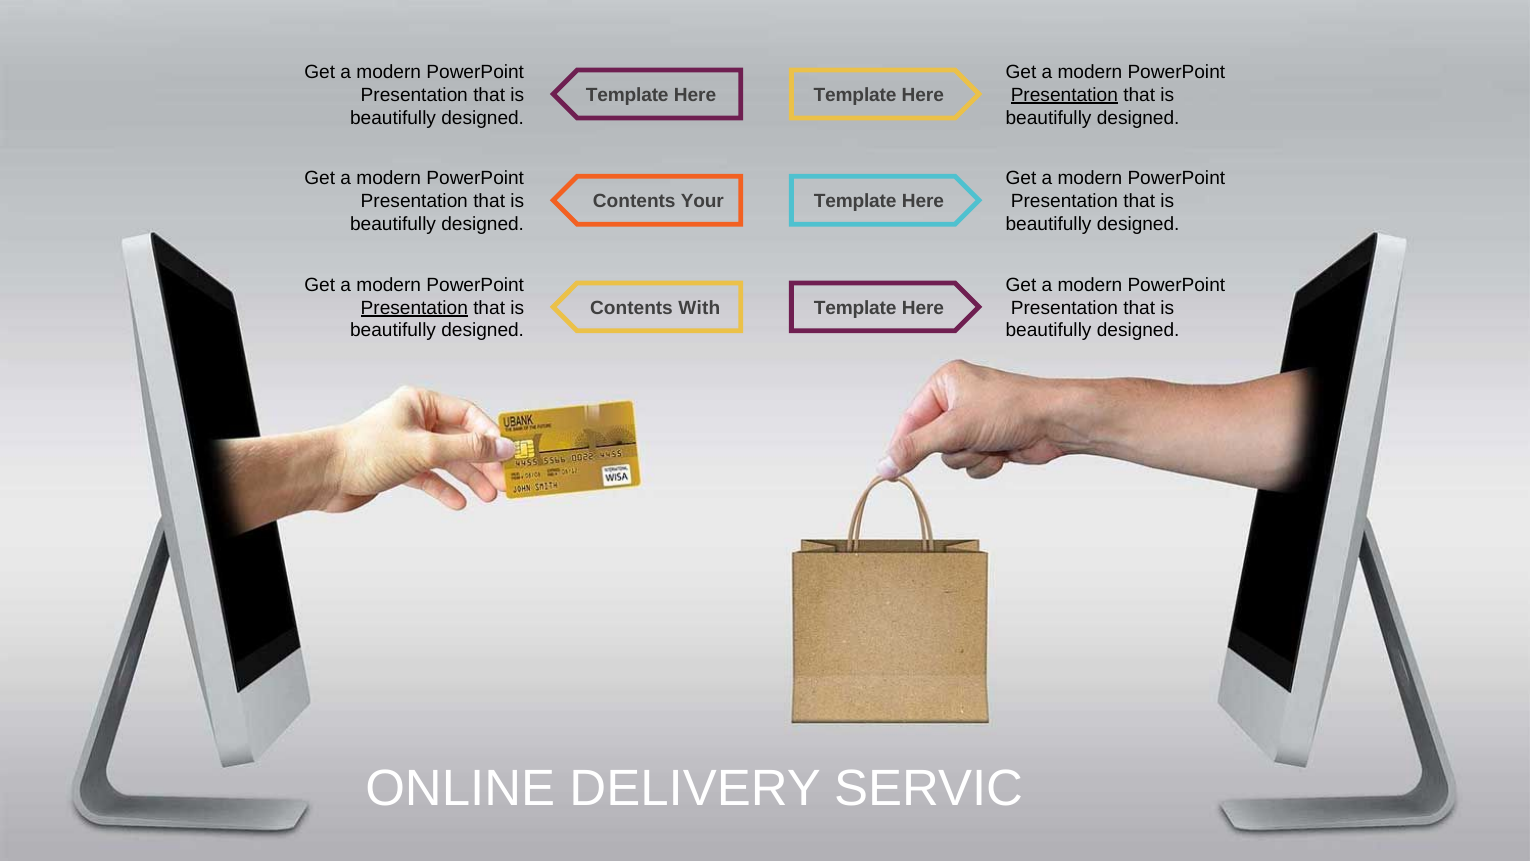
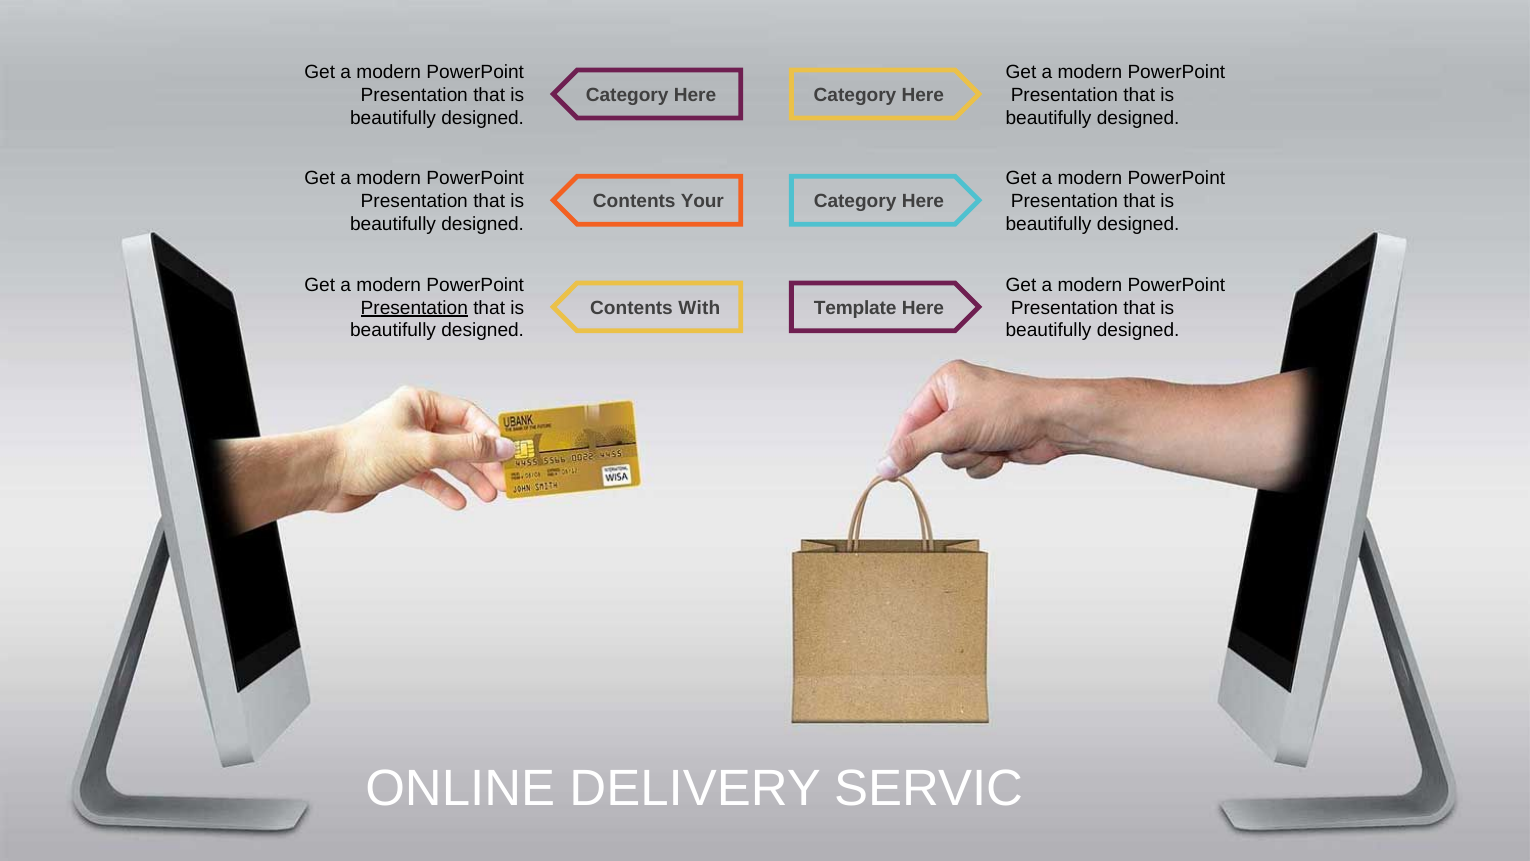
Presentation underline: present -> none (1064, 95)
Template: Template -> Category (627, 95)
Template: Template -> Category (855, 95)
Template: Template -> Category (855, 201)
